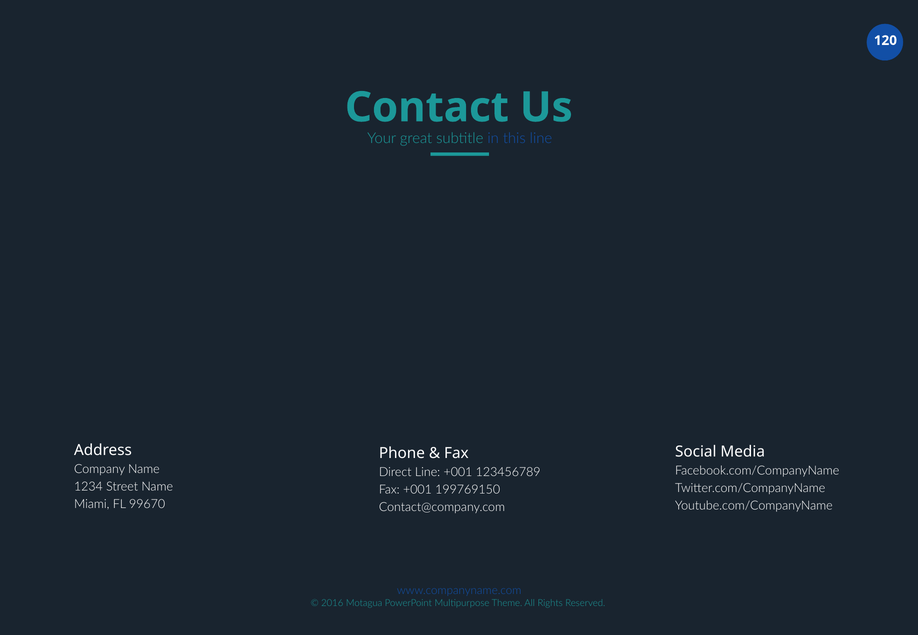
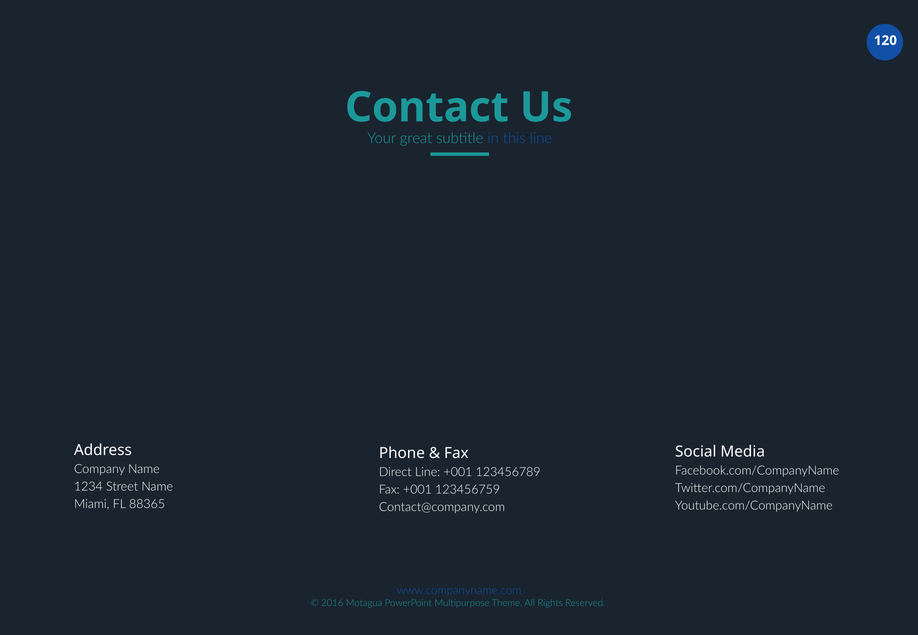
199769150: 199769150 -> 123456759 (468, 490)
99670: 99670 -> 88365 (147, 504)
